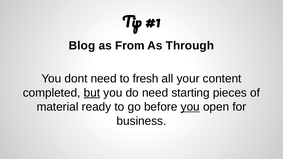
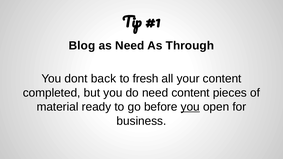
as From: From -> Need (130, 46)
dont need: need -> back (104, 79)
but underline: present -> none (92, 93)
need starting: starting -> content (191, 93)
